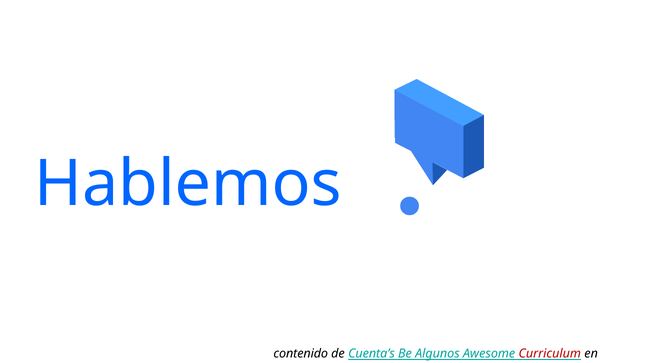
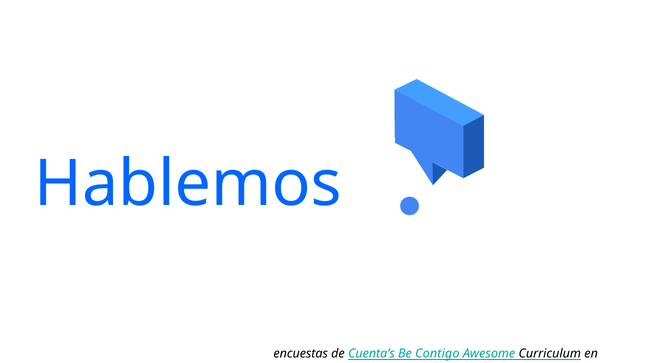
contenido: contenido -> encuestas (301, 354)
Algunos: Algunos -> Contigo (437, 354)
Curriculum colour: red -> black (550, 354)
